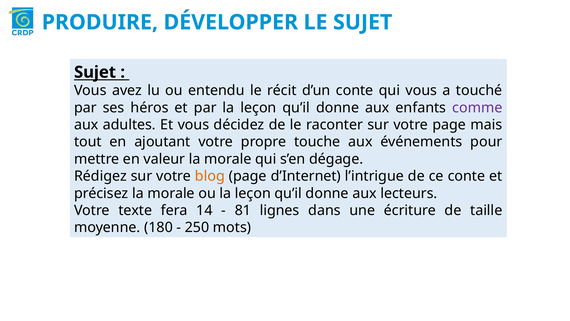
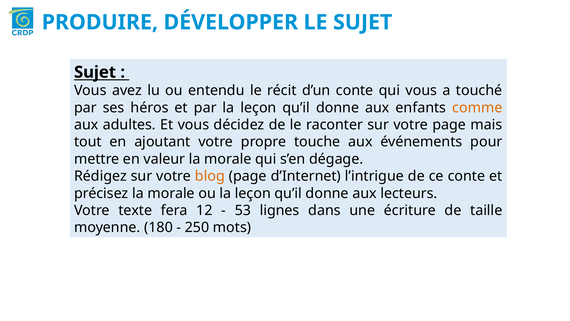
comme colour: purple -> orange (477, 108)
14: 14 -> 12 (204, 210)
81: 81 -> 53 (243, 210)
